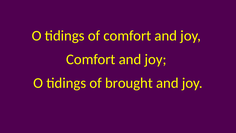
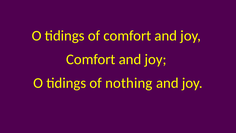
brought: brought -> nothing (129, 83)
